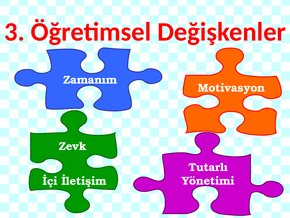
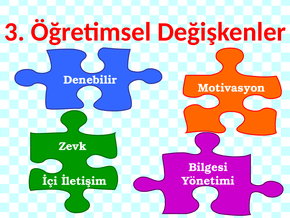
Zamanım: Zamanım -> Denebilir (90, 80)
Tutarlı: Tutarlı -> Bilgesi (208, 167)
